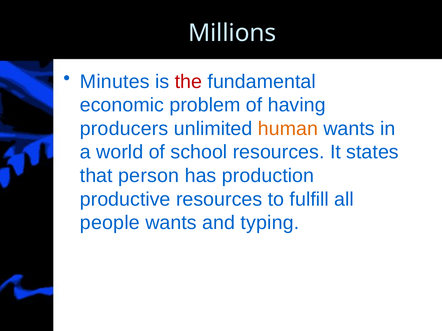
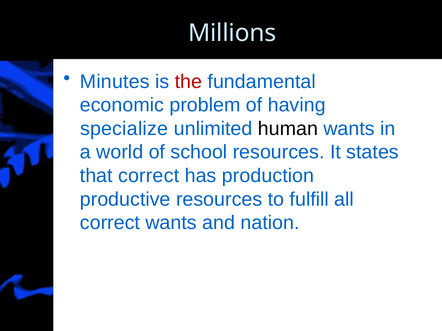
producers: producers -> specialize (124, 129)
human colour: orange -> black (288, 129)
that person: person -> correct (149, 176)
people: people -> correct (110, 223)
typing: typing -> nation (270, 223)
